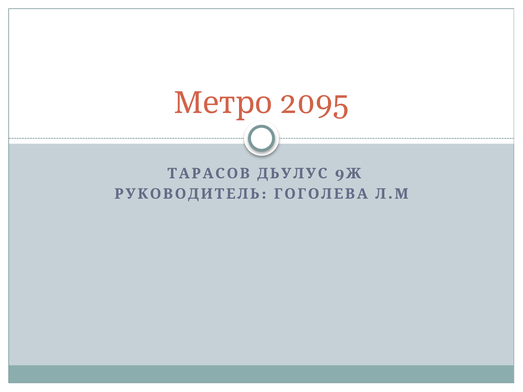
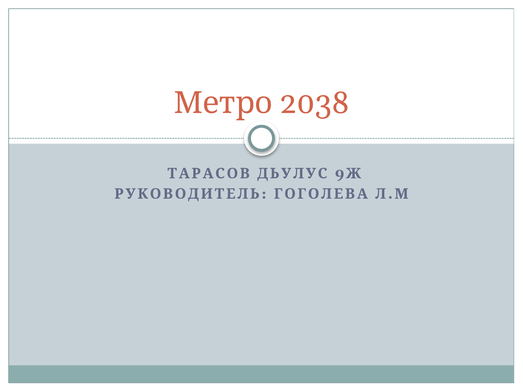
2095: 2095 -> 2038 (315, 103)
